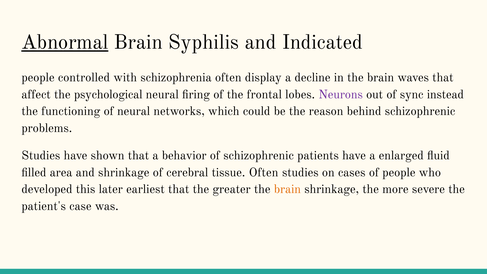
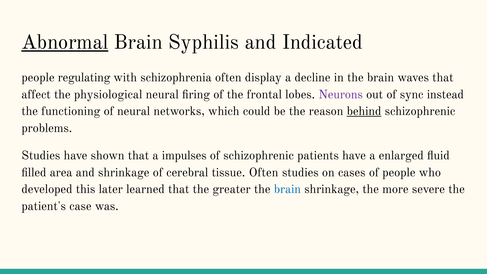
controlled: controlled -> regulating (84, 78)
psychological: psychological -> physiological (108, 94)
behind underline: none -> present (364, 111)
behavior: behavior -> impulses (184, 156)
earliest: earliest -> learned (145, 189)
brain colour: orange -> blue (287, 189)
